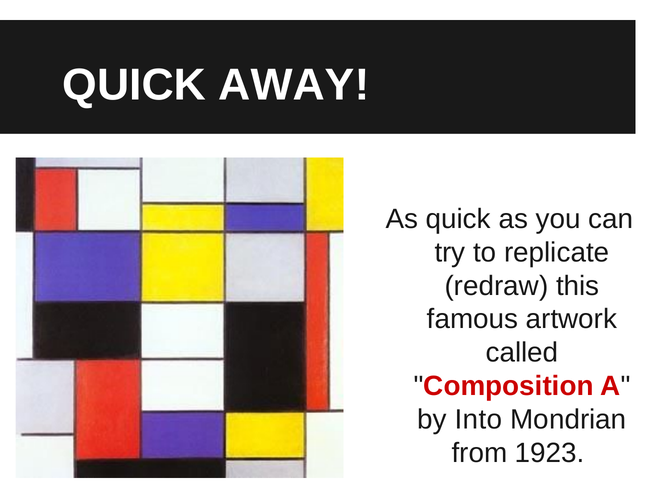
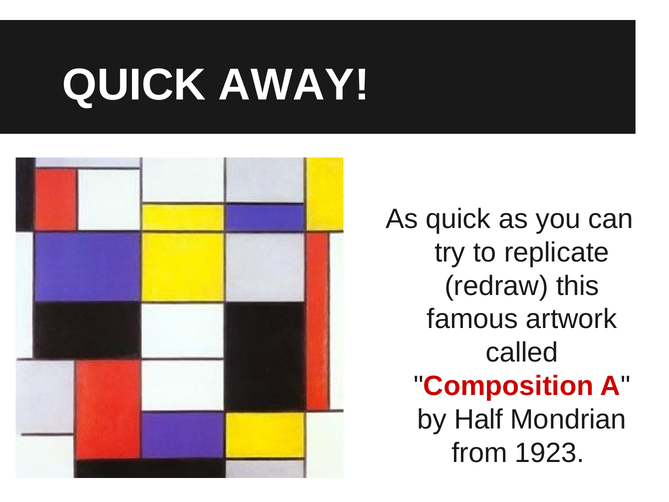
Into: Into -> Half (479, 419)
